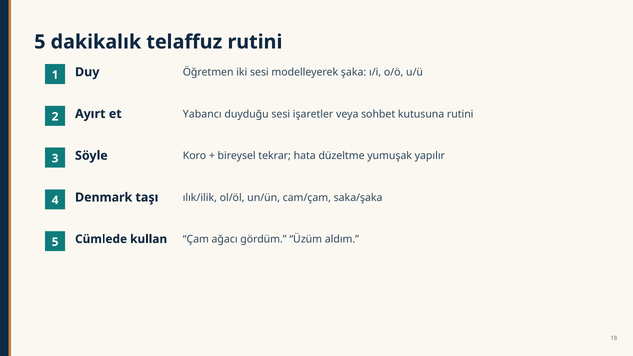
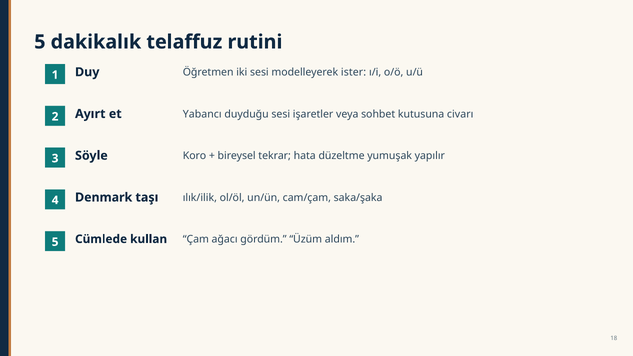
şaka: şaka -> ister (354, 72)
kutusuna rutini: rutini -> civarı (460, 114)
